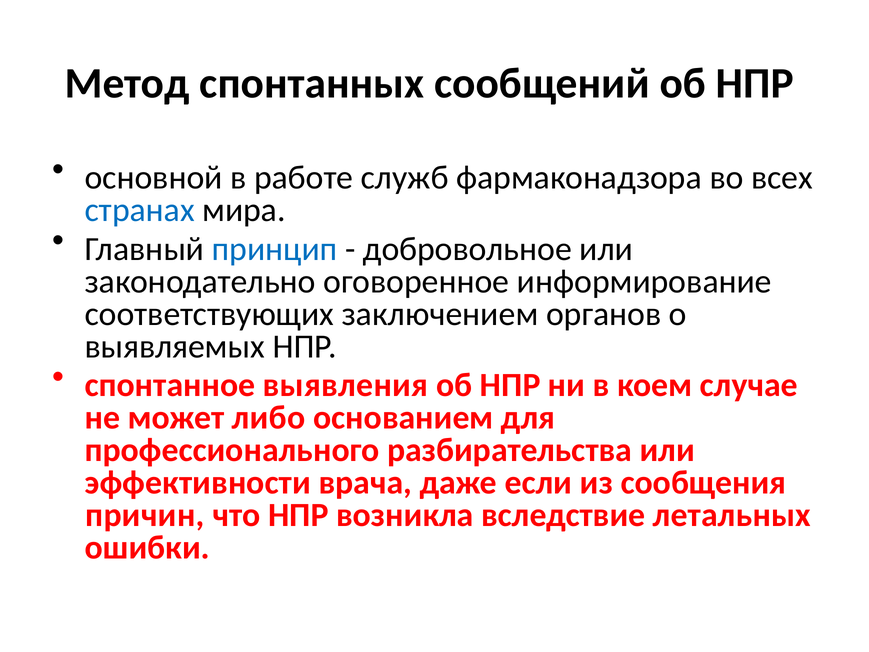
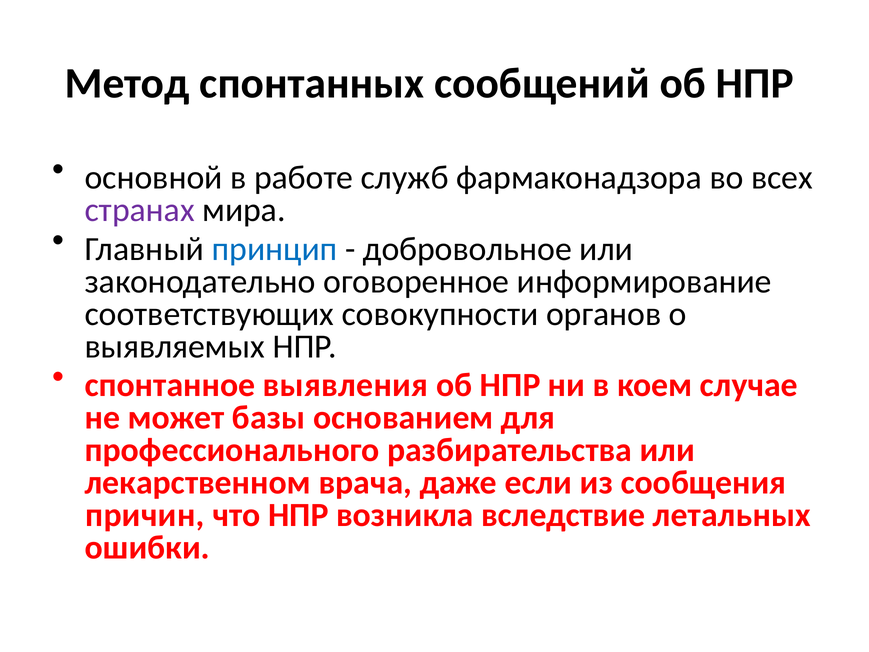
странах colour: blue -> purple (140, 210)
заключением: заключением -> совокупности (440, 314)
либо: либо -> базы (269, 417)
эффективности: эффективности -> лекарственном (198, 482)
